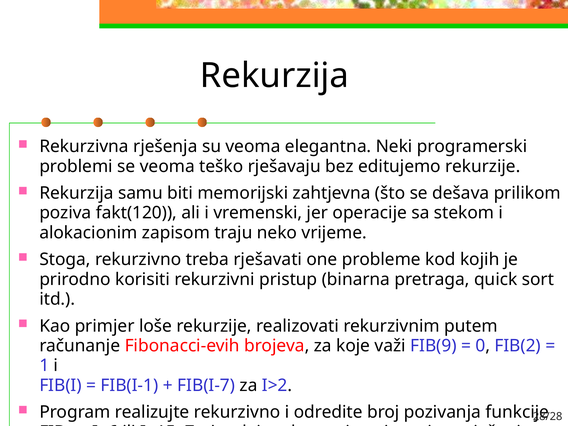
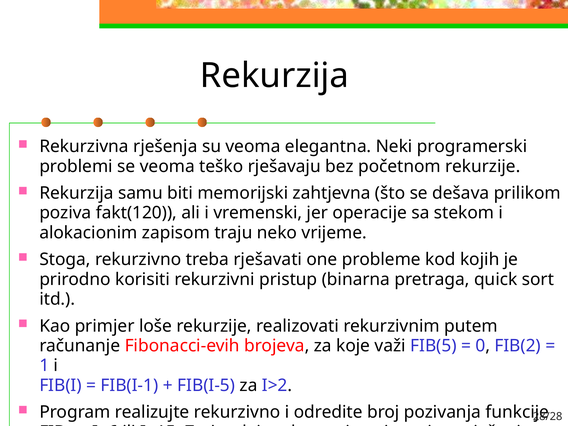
editujemo: editujemo -> početnom (400, 166)
FIB(9: FIB(9 -> FIB(5 (433, 346)
FIB(I-7: FIB(I-7 -> FIB(I-5 (206, 385)
